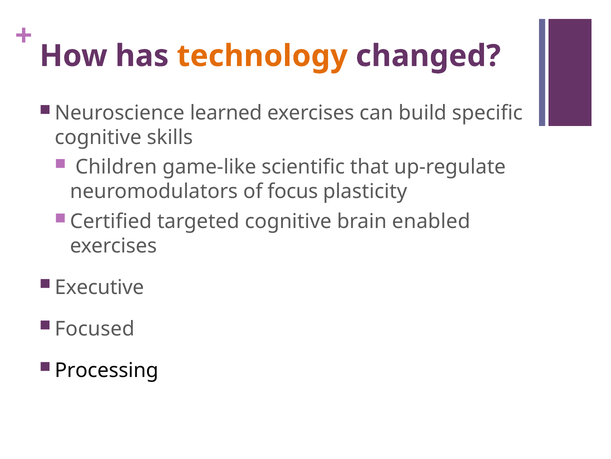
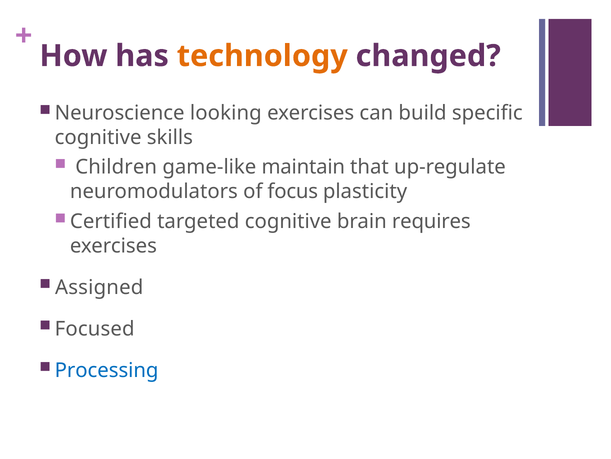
learned: learned -> looking (226, 113)
scientific: scientific -> maintain (303, 167)
enabled: enabled -> requires (431, 221)
Executive: Executive -> Assigned (99, 287)
Processing colour: black -> blue (107, 370)
